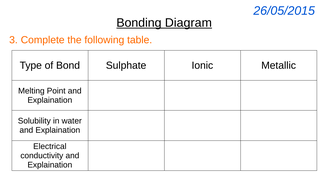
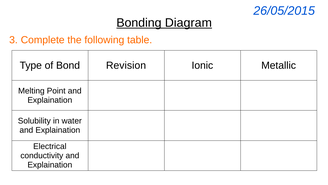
Sulphate: Sulphate -> Revision (126, 65)
